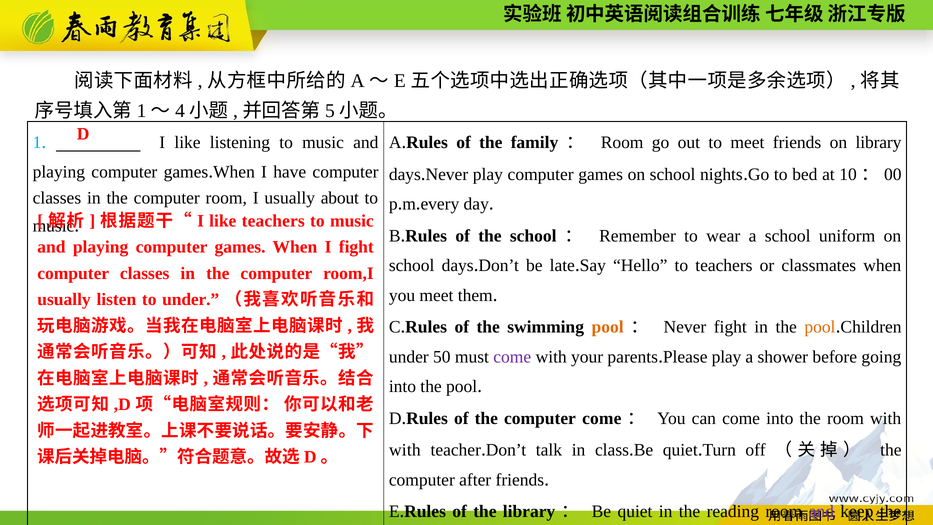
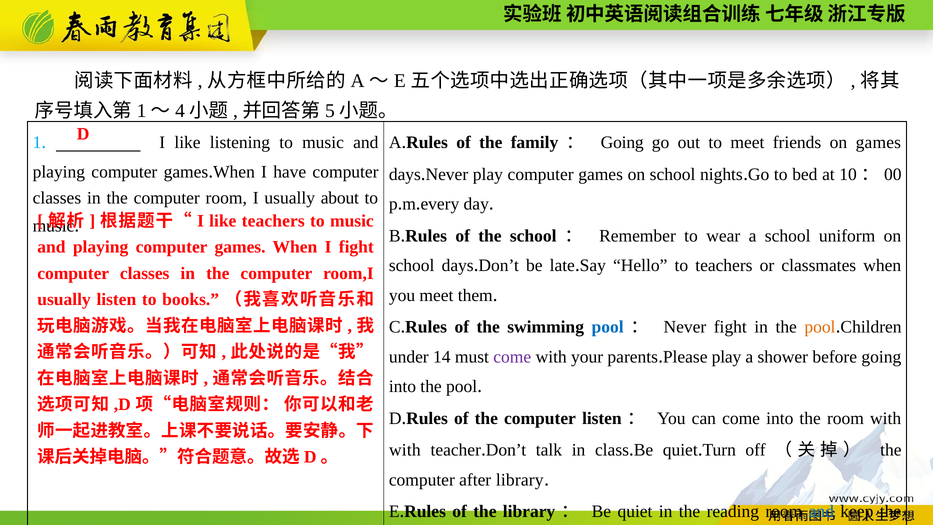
Room: Room -> Going (622, 142)
on library: library -> games (878, 142)
to under: under -> books (191, 300)
pool colour: orange -> blue (608, 327)
50: 50 -> 14 (442, 357)
computer come: come -> listen (602, 418)
after friends: friends -> library (520, 480)
and colour: purple -> blue (821, 512)
